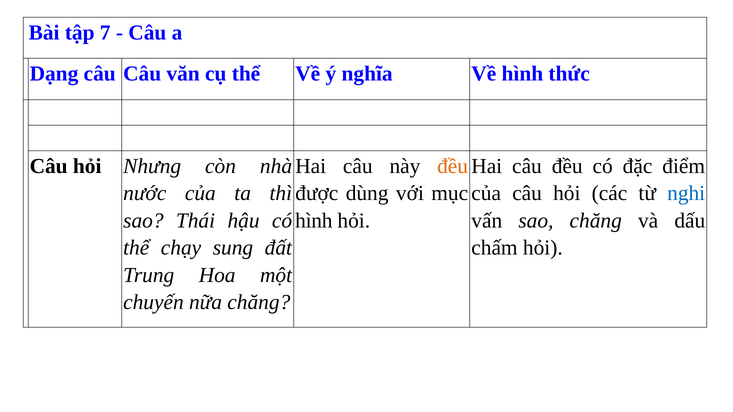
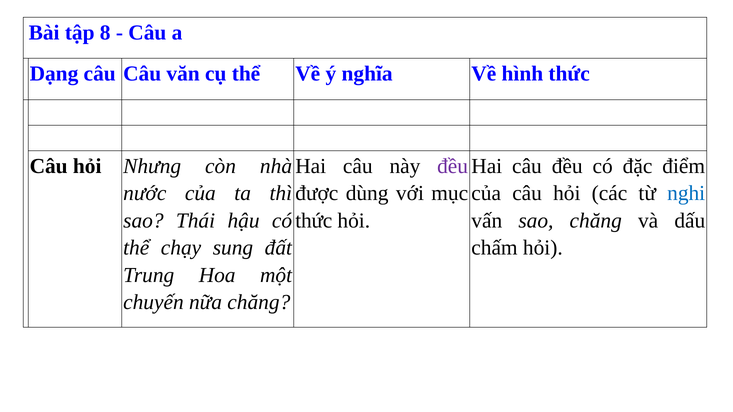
7: 7 -> 8 (105, 33)
đều colour: orange -> purple (453, 166)
hình: hình -> thức (314, 221)
